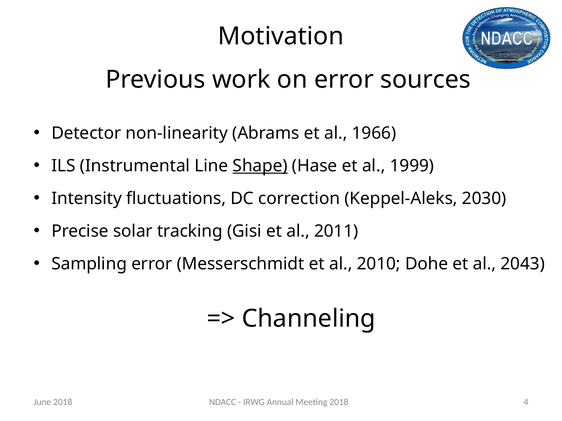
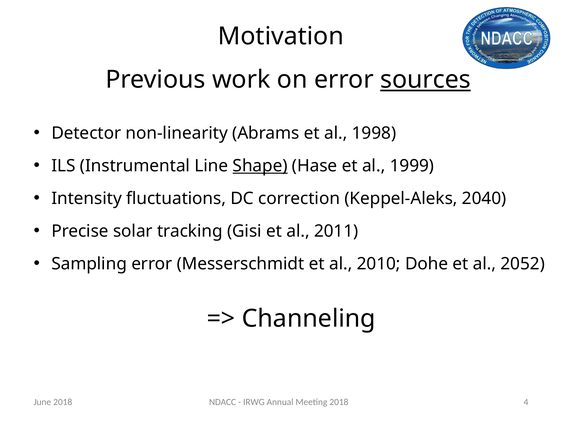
sources underline: none -> present (425, 80)
1966: 1966 -> 1998 (374, 133)
2030: 2030 -> 2040 (484, 199)
2043: 2043 -> 2052 (523, 264)
